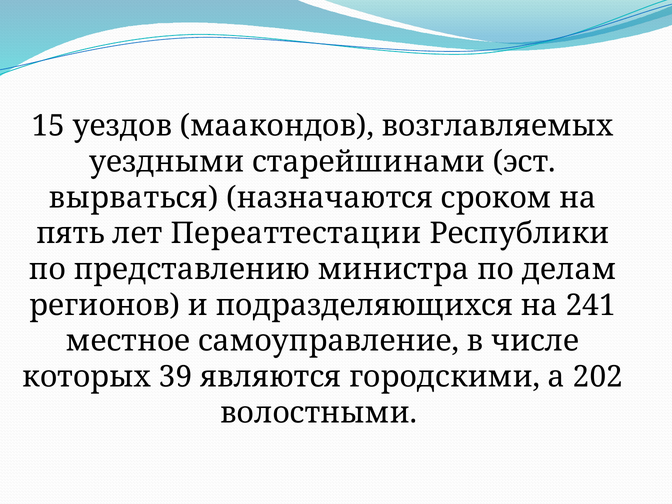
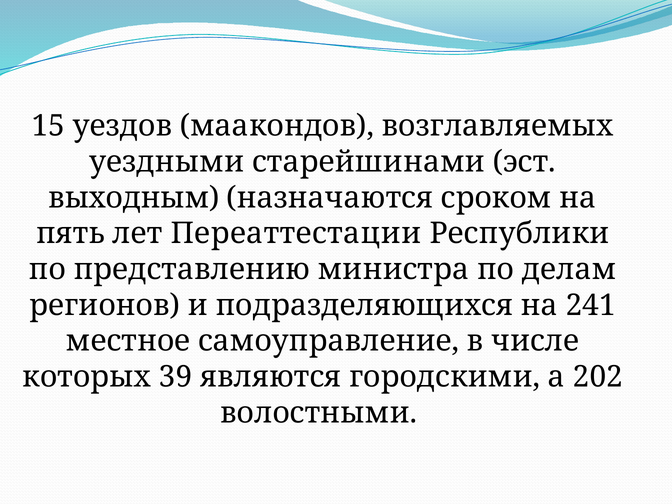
вырваться: вырваться -> выходным (134, 198)
